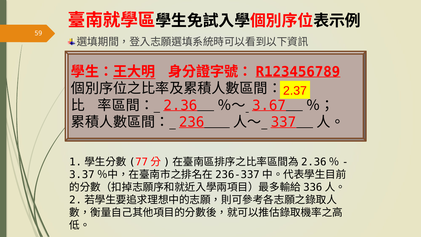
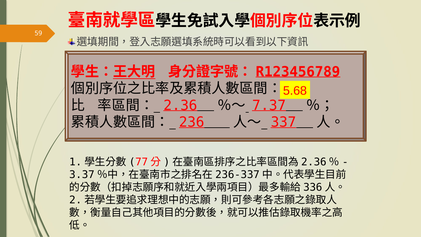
2.37: 2.37 -> 5.68 (295, 91)
3.67: 3.67 -> 7.37 (269, 105)
